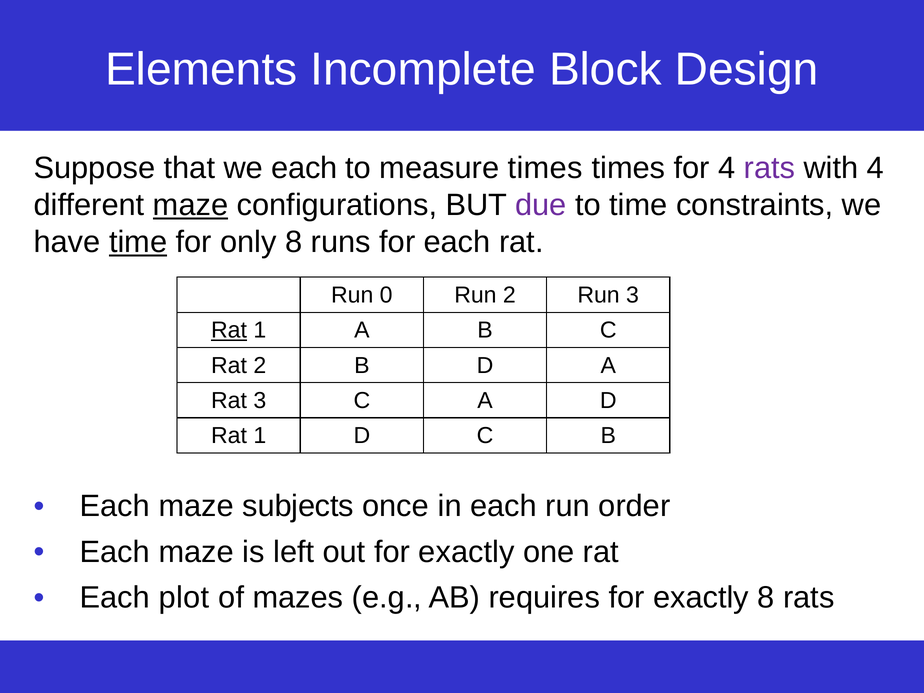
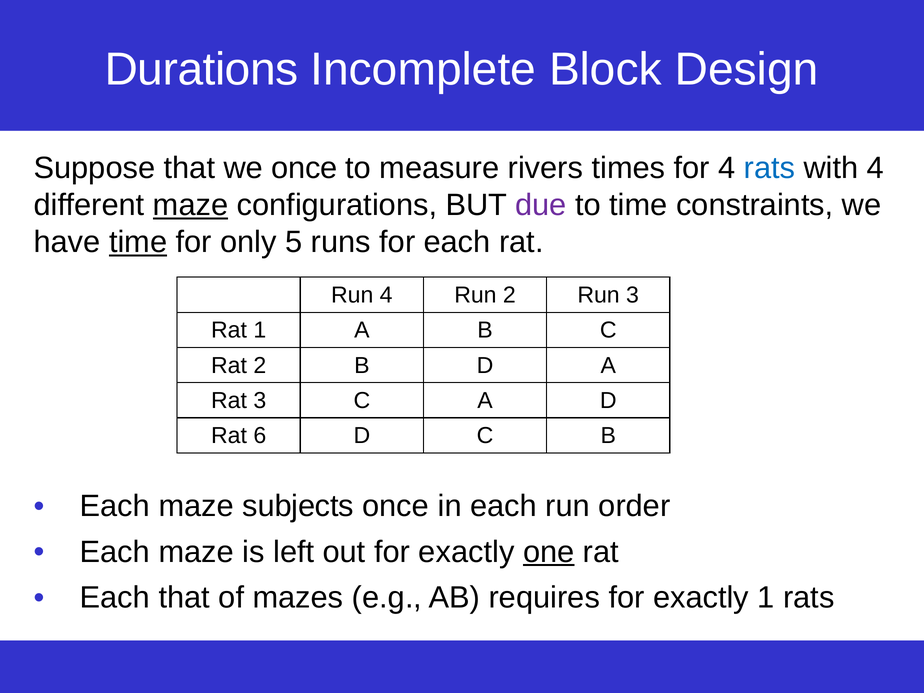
Elements: Elements -> Durations (202, 69)
we each: each -> once (304, 168)
measure times: times -> rivers (545, 168)
rats colour: purple -> blue (770, 168)
only 8: 8 -> 5 (294, 242)
Run 0: 0 -> 4 (386, 295)
Rat underline: present -> none (229, 330)
1: 1 -> 6 (260, 436)
one underline: none -> present (549, 552)
Each plot: plot -> that (184, 598)
exactly 8: 8 -> 1 (766, 598)
